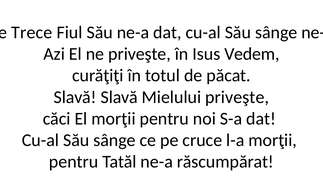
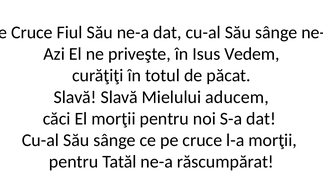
Trece: Trece -> Cruce (32, 32)
Mielului priveşte: priveşte -> aducem (237, 97)
